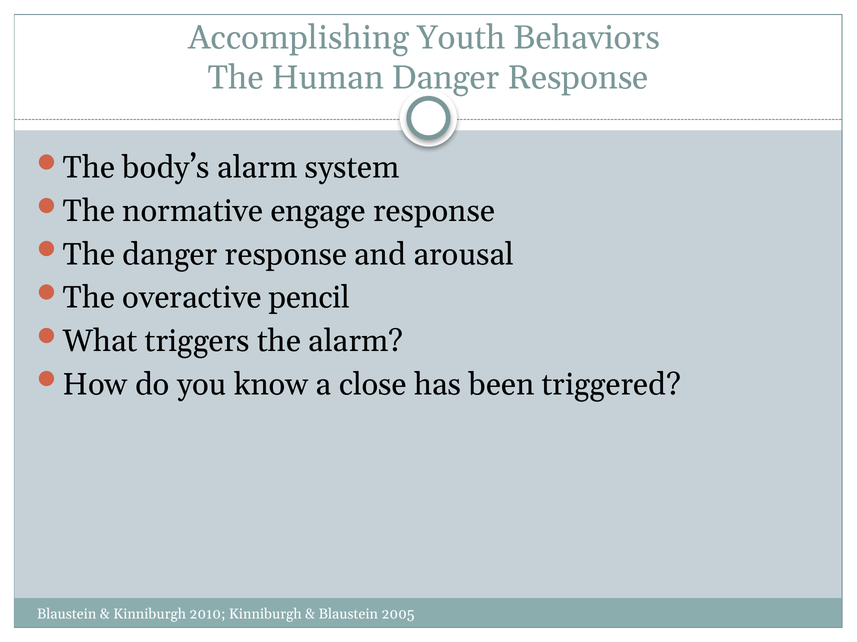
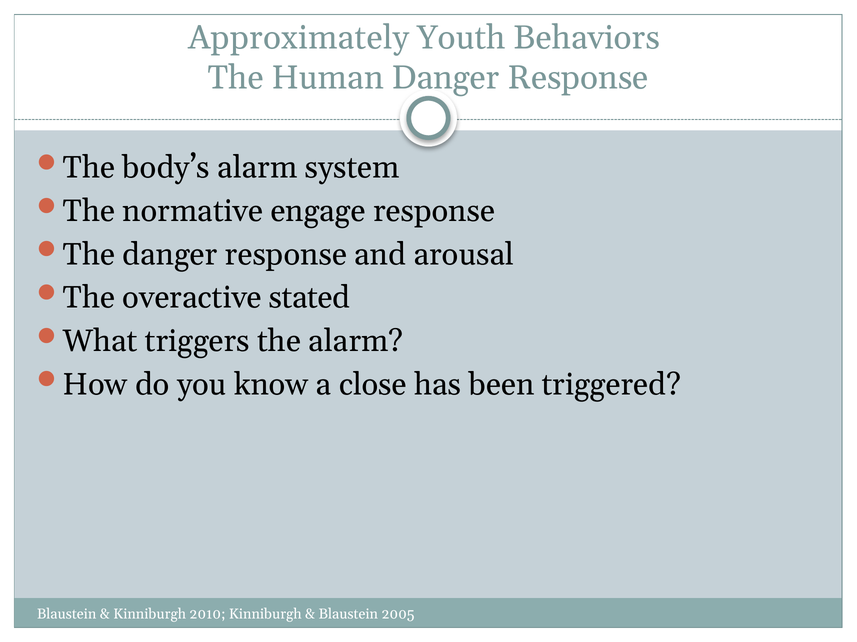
Accomplishing: Accomplishing -> Approximately (299, 38)
pencil: pencil -> stated (309, 298)
